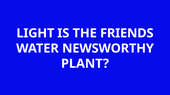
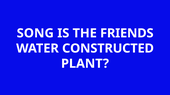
LIGHT: LIGHT -> SONG (35, 33)
NEWSWORTHY: NEWSWORTHY -> CONSTRUCTED (108, 49)
